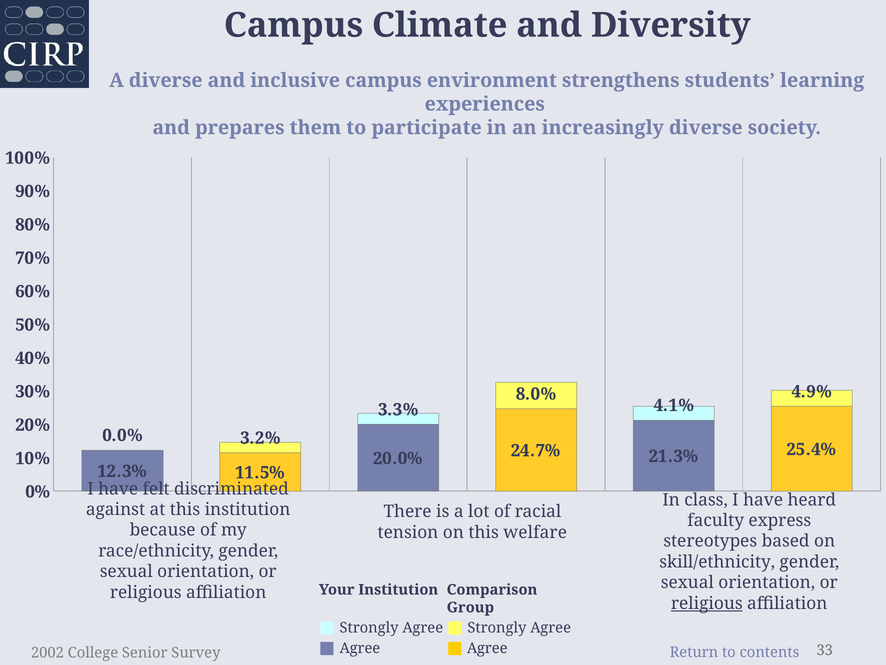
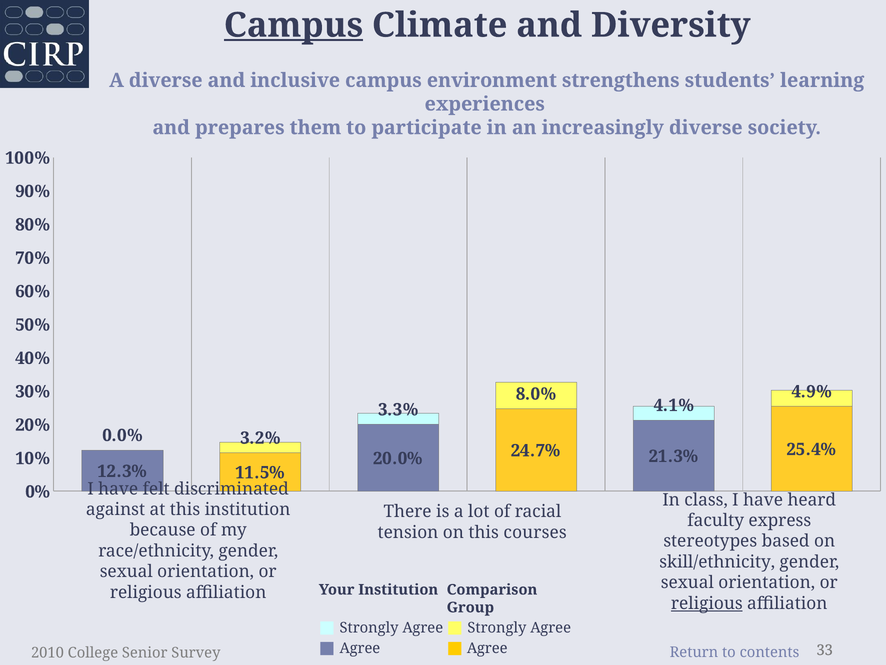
Campus underline: none -> present (293, 25)
welfare: welfare -> courses (535, 532)
2002: 2002 -> 2010 (47, 652)
